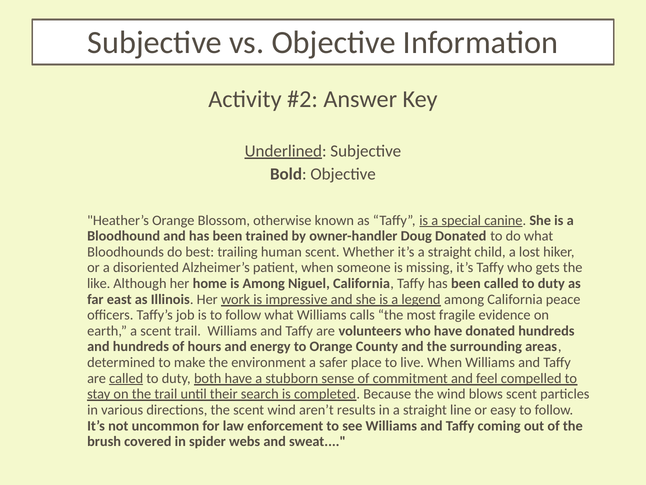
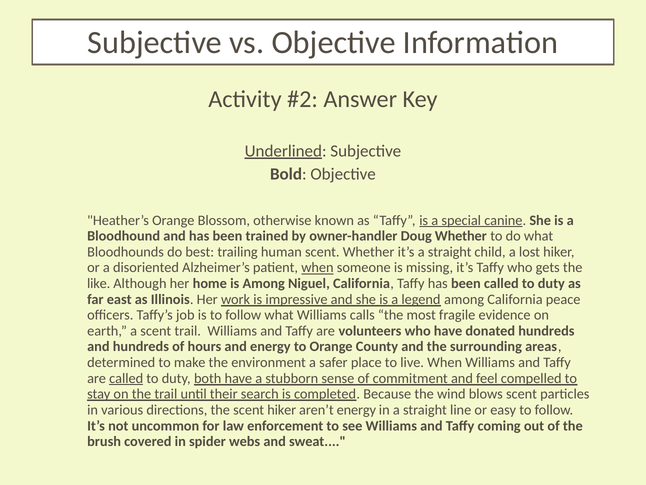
Doug Donated: Donated -> Whether (461, 236)
when underline: none -> present (317, 267)
scent wind: wind -> hiker (282, 410)
aren’t results: results -> energy (356, 410)
